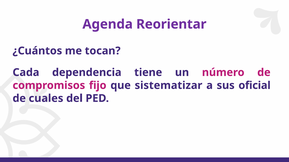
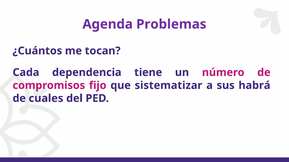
Reorientar: Reorientar -> Problemas (171, 24)
oficial: oficial -> habrá (254, 86)
